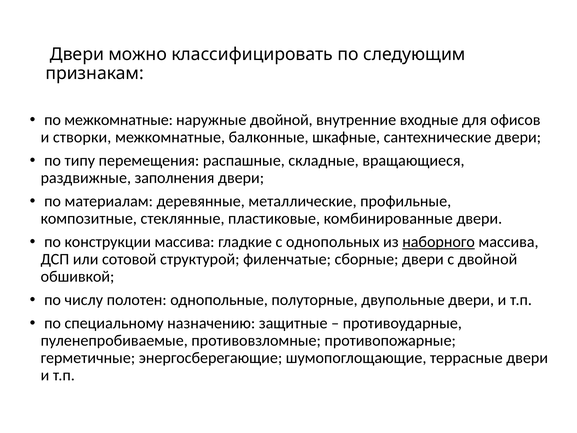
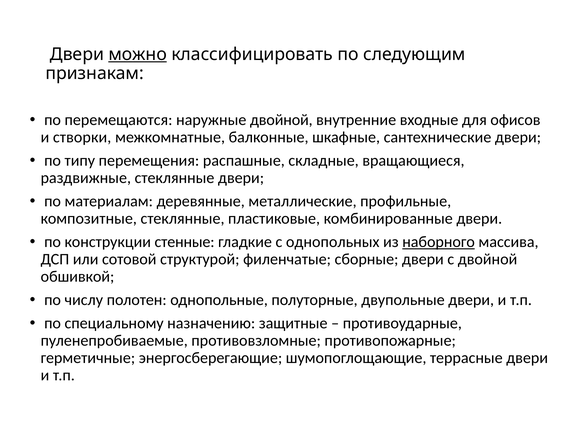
можно underline: none -> present (138, 54)
по межкомнатные: межкомнатные -> перемещаются (119, 120)
раздвижные заполнения: заполнения -> стеклянные (174, 178)
конструкции массива: массива -> стенные (185, 242)
